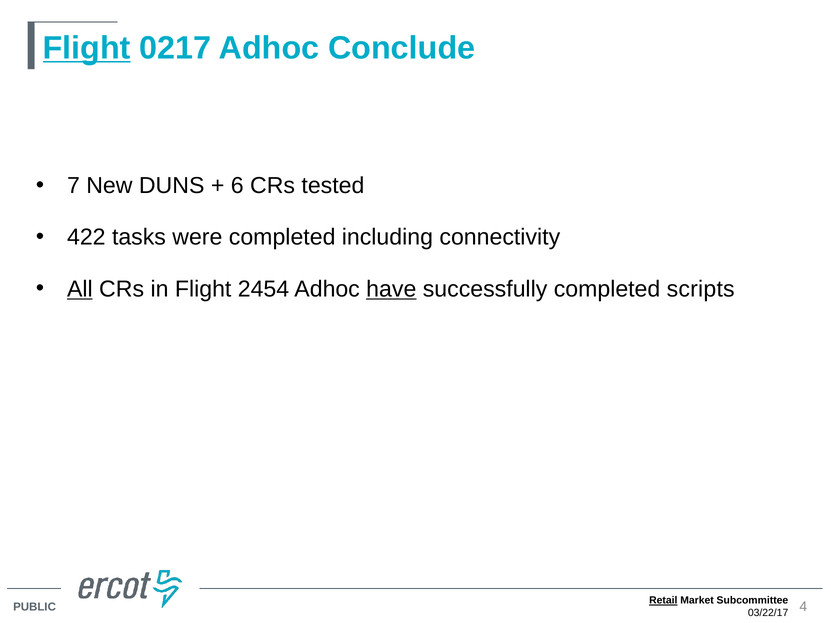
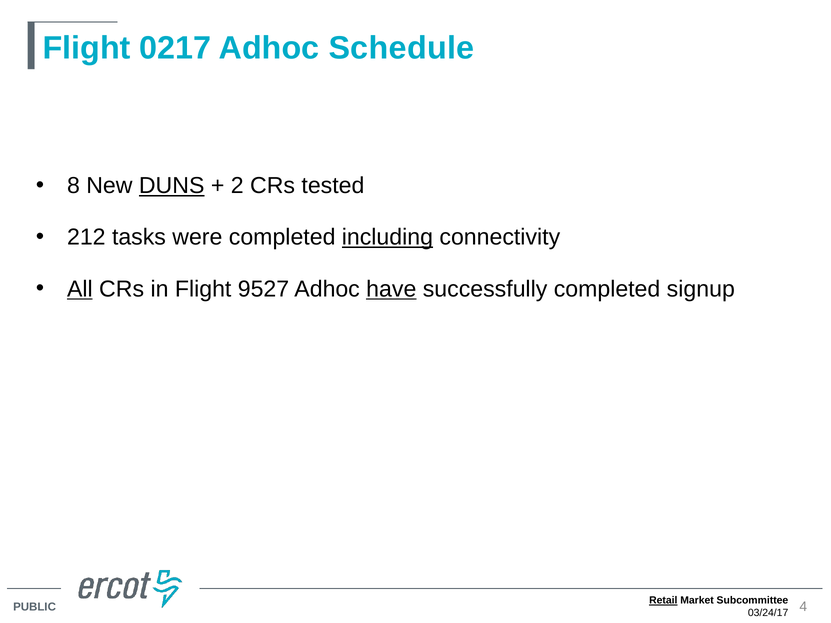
Flight underline: present -> none (87, 48)
Conclude: Conclude -> Schedule (401, 48)
7: 7 -> 8 (73, 186)
DUNS underline: none -> present (172, 186)
6: 6 -> 2 (237, 186)
422: 422 -> 212 (86, 237)
including underline: none -> present (387, 237)
2454: 2454 -> 9527 (263, 289)
scripts: scripts -> signup (701, 289)
03/22/17: 03/22/17 -> 03/24/17 (768, 613)
